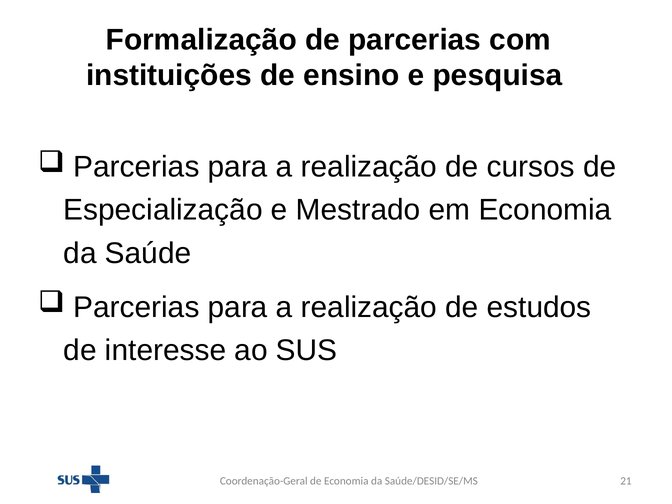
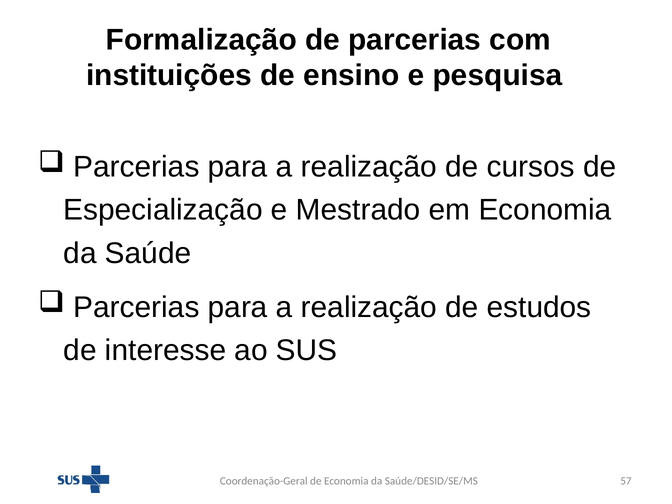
21: 21 -> 57 (626, 481)
